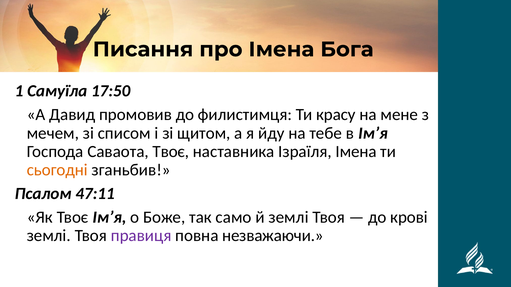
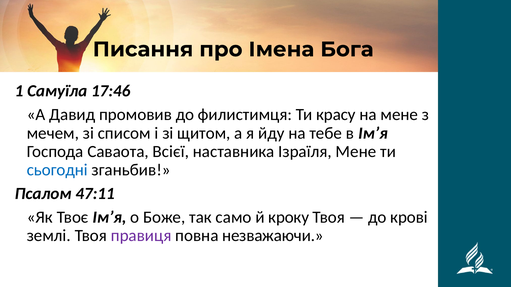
17:50: 17:50 -> 17:46 (111, 91)
Саваота Твоє: Твоє -> Всієї (171, 152)
Ізраїля Імена: Імена -> Мене (356, 152)
сьогодні colour: orange -> blue (57, 170)
й землі: землі -> кроку (289, 218)
